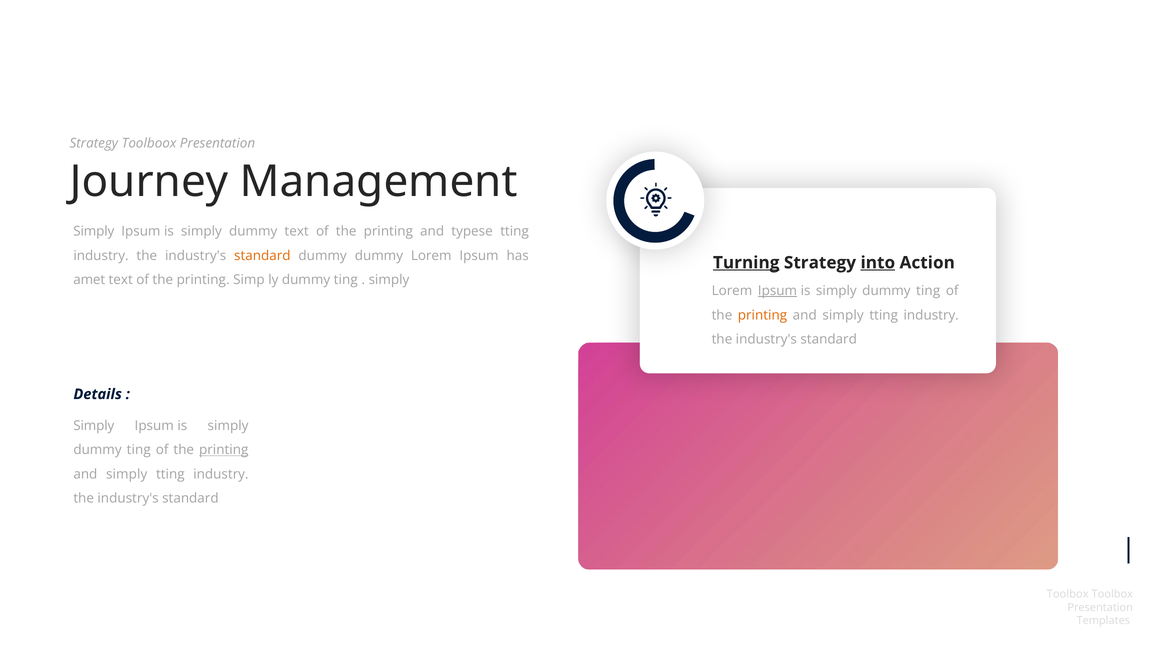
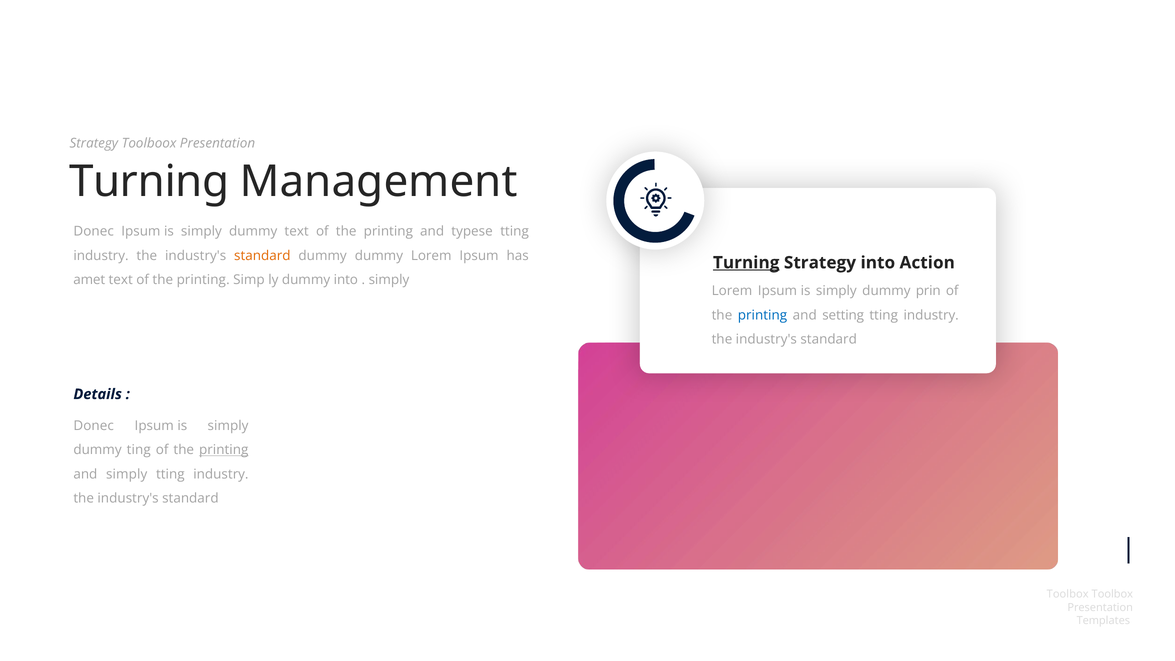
Journey: Journey -> Turning (149, 182)
Simply: Simply -> Donec (94, 231)
into underline: present -> none (878, 263)
ly dummy ting: ting -> into (346, 280)
Ipsum underline: present -> none (777, 291)
ting: ting -> prin (928, 291)
printing colour: orange -> blue (762, 315)
simply: simply -> setting (843, 315)
Simply: Simply -> Donec (94, 426)
